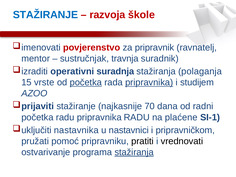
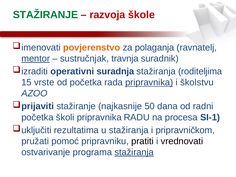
STAŽIRANJE colour: blue -> green (45, 15)
povjerenstvo colour: red -> orange (92, 48)
pripravnik: pripravnik -> polaganja (155, 48)
mentor underline: none -> present (36, 59)
polaganja: polaganja -> roditeljima (200, 71)
početka underline: present -> none (86, 82)
studijem: studijem -> školstvu (197, 82)
70: 70 -> 50 (150, 106)
početka radu: radu -> školi (65, 117)
plaćene: plaćene -> procesa (181, 117)
nastavnika: nastavnika -> rezultatima (76, 130)
u nastavnici: nastavnici -> stažiranja (129, 130)
